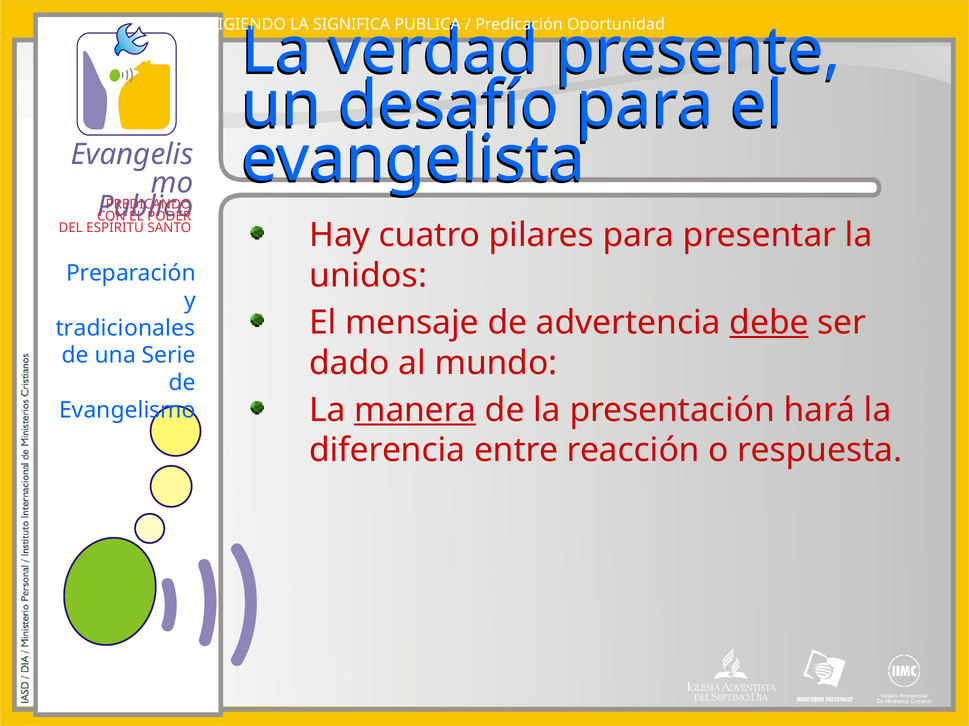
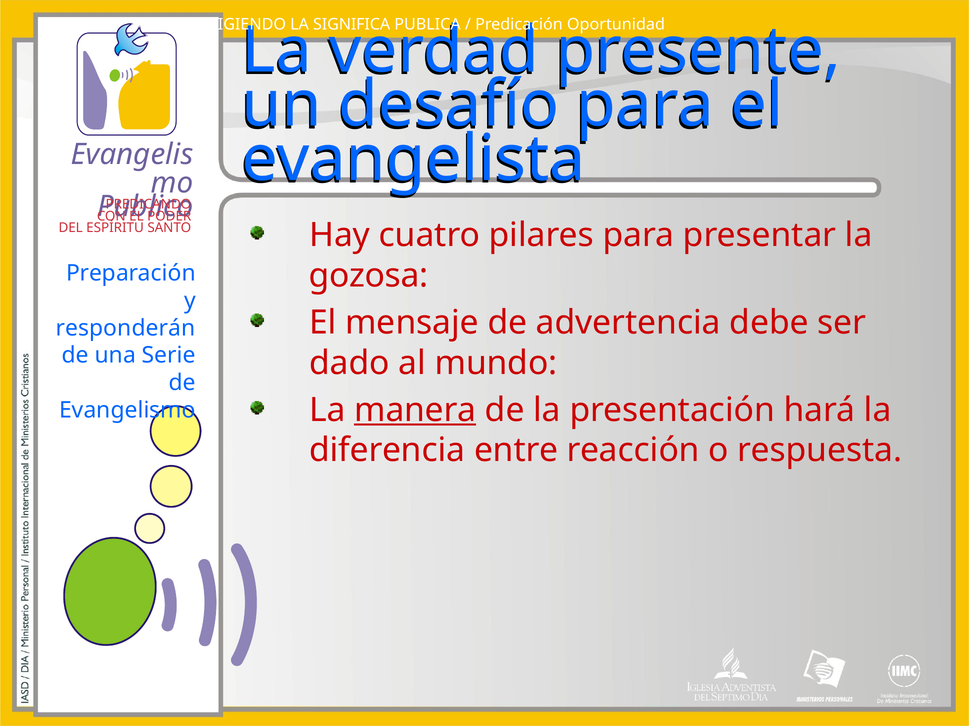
unidos: unidos -> gozosa (369, 276)
debe underline: present -> none (769, 323)
tradicionales: tradicionales -> responderán (125, 328)
